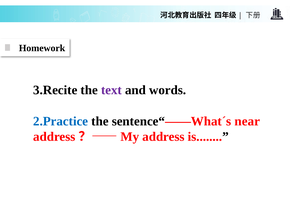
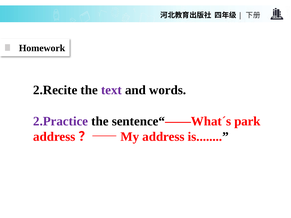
3.Recite: 3.Recite -> 2.Recite (55, 90)
2.Practice colour: blue -> purple (61, 121)
near: near -> park (247, 121)
